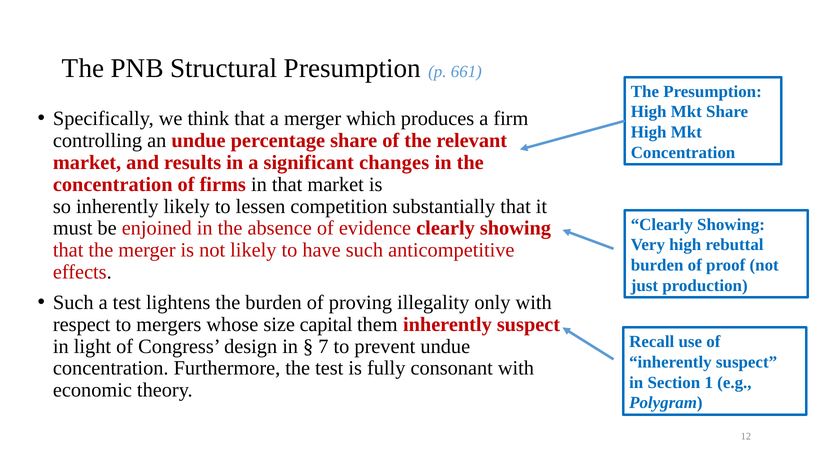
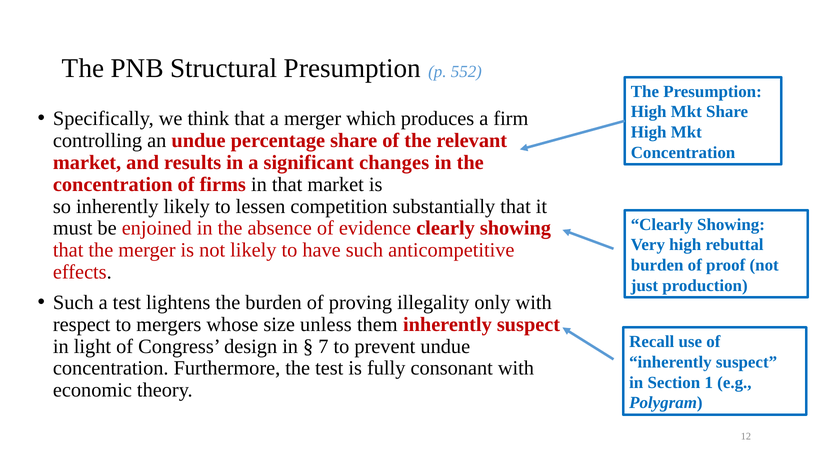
661: 661 -> 552 (466, 72)
capital: capital -> unless (326, 325)
